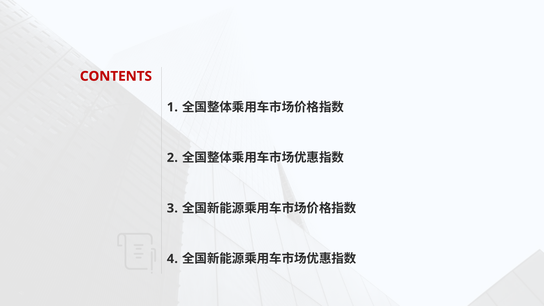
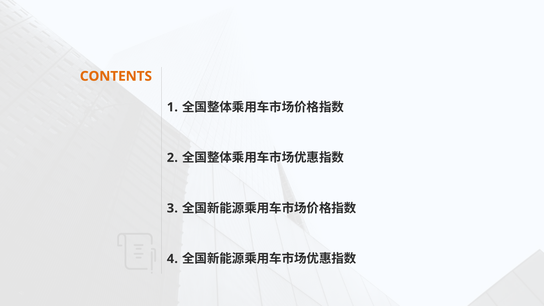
CONTENTS colour: red -> orange (116, 76)
